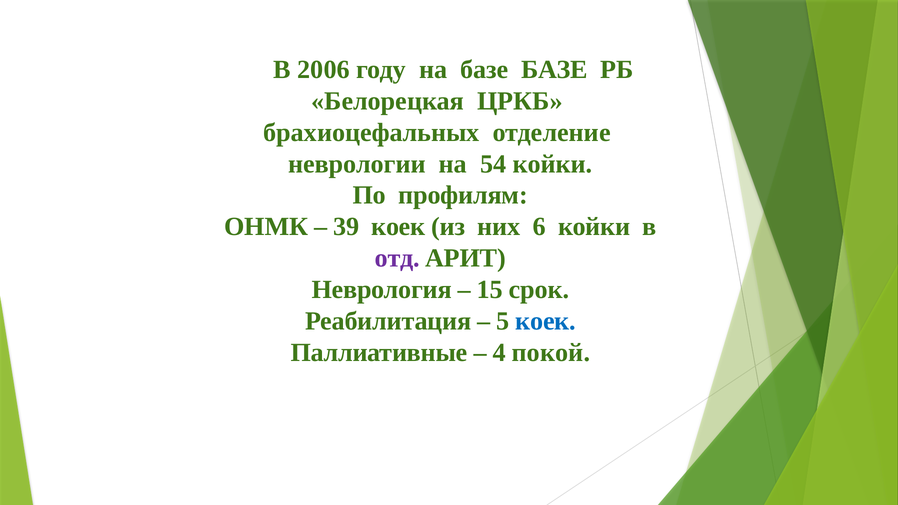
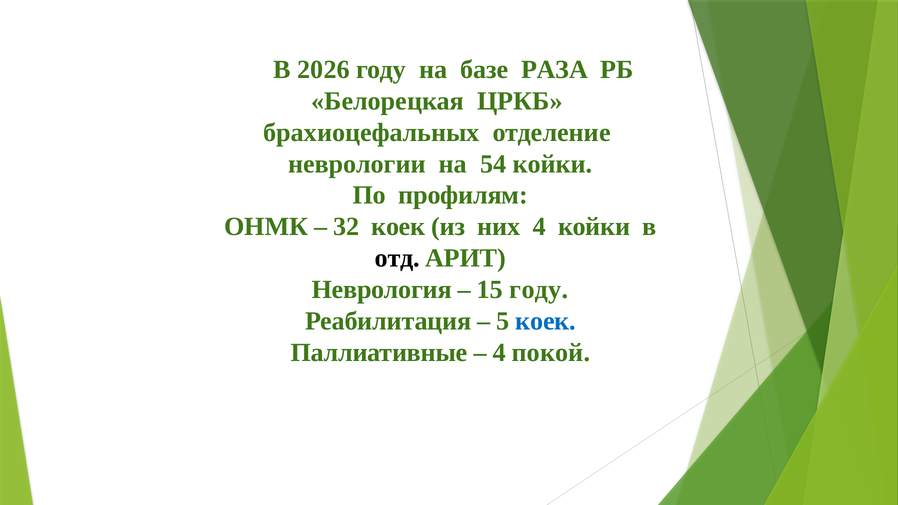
2006: 2006 -> 2026 (324, 70)
базе БАЗЕ: БАЗЕ -> РАЗА (555, 70)
39: 39 -> 32 (346, 227)
них 6: 6 -> 4 (539, 227)
отд colour: purple -> black (397, 258)
15 срок: срок -> году (539, 290)
